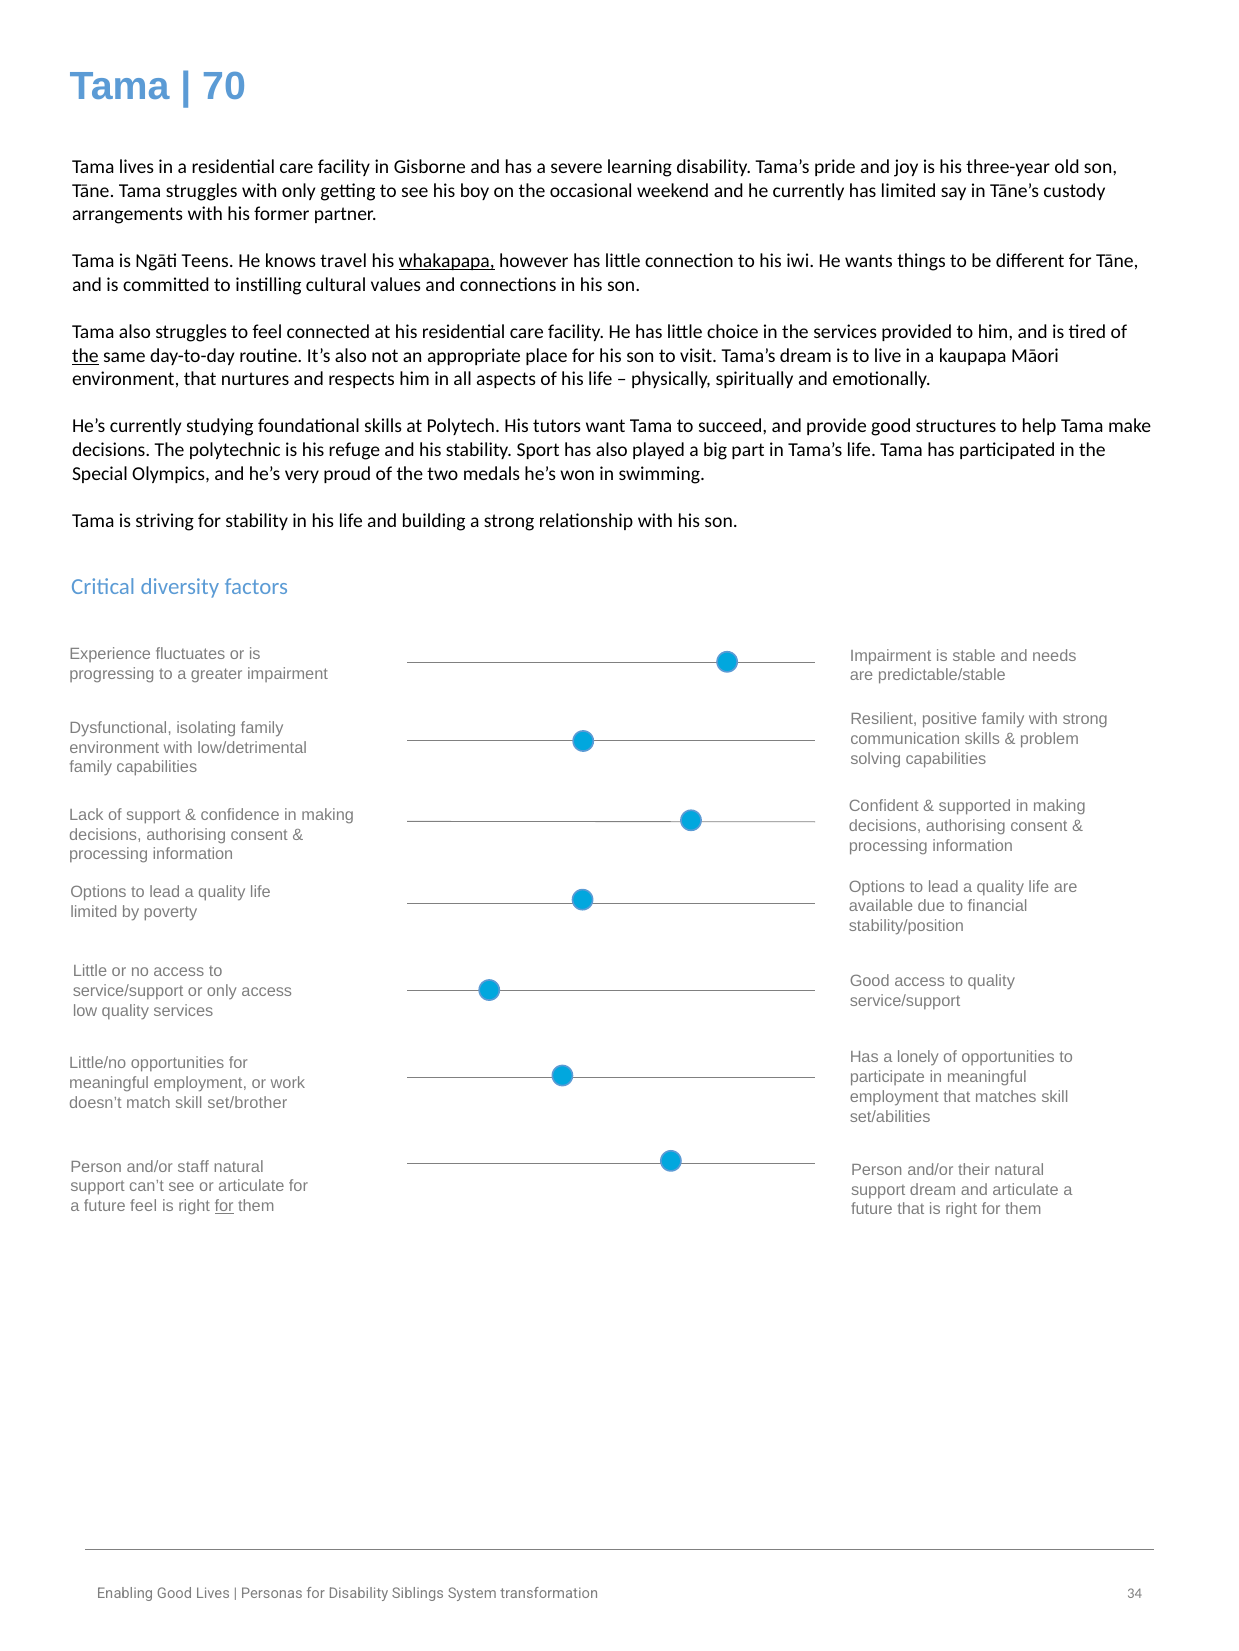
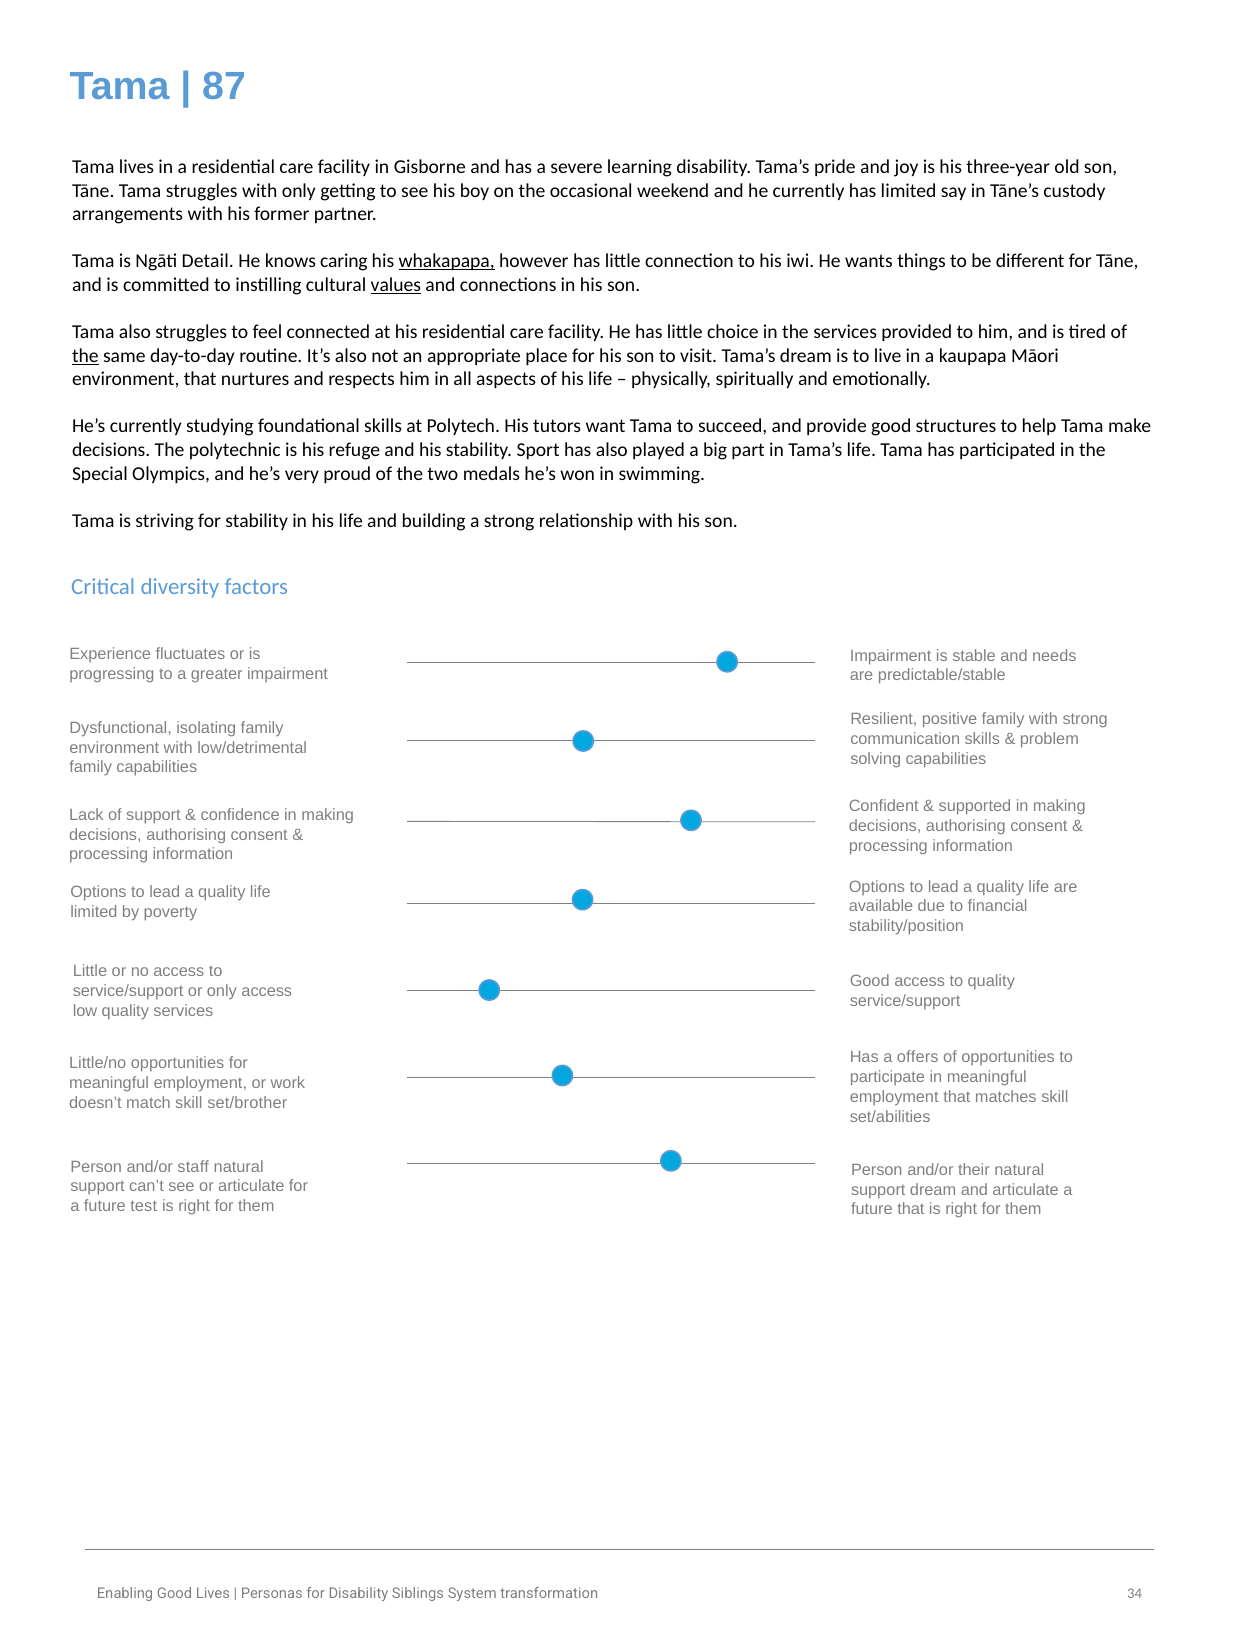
70: 70 -> 87 (224, 86)
Teens: Teens -> Detail (208, 261)
travel: travel -> caring (344, 261)
values underline: none -> present (396, 285)
lonely: lonely -> offers (918, 1058)
future feel: feel -> test (144, 1207)
for underline: present -> none (224, 1207)
